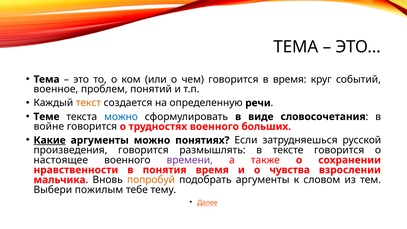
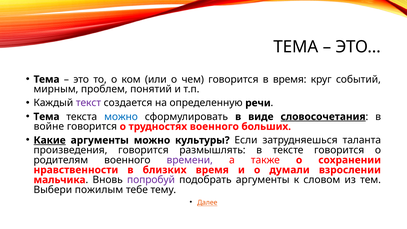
военное: военное -> мирным (56, 89)
текст colour: orange -> purple (88, 103)
Теме: Теме -> Тема (46, 117)
словосочетания underline: none -> present (323, 117)
понятиях: понятиях -> культуры (202, 140)
русской: русской -> таланта (362, 140)
настоящее: настоящее -> родителям (61, 160)
понятия: понятия -> близких (165, 170)
чувства: чувства -> думали (290, 170)
попробуй colour: orange -> purple (151, 180)
